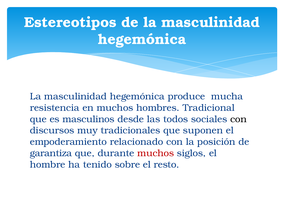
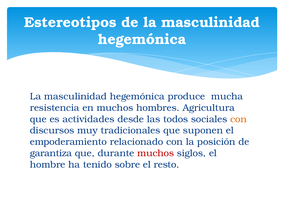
Tradicional: Tradicional -> Agricultura (209, 108)
masculinos: masculinos -> actividades (88, 119)
con colour: black -> orange (238, 119)
